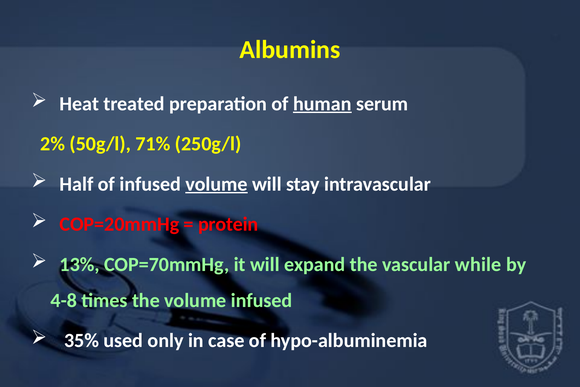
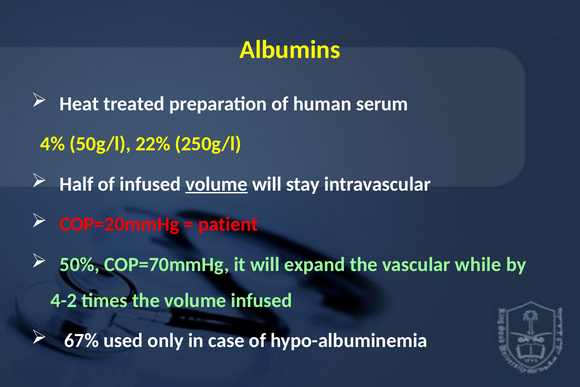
human underline: present -> none (322, 104)
2%: 2% -> 4% (53, 144)
71%: 71% -> 22% (153, 144)
protein: protein -> patient (228, 224)
13%: 13% -> 50% (80, 264)
4-8: 4-8 -> 4-2 (64, 300)
35%: 35% -> 67% (82, 340)
